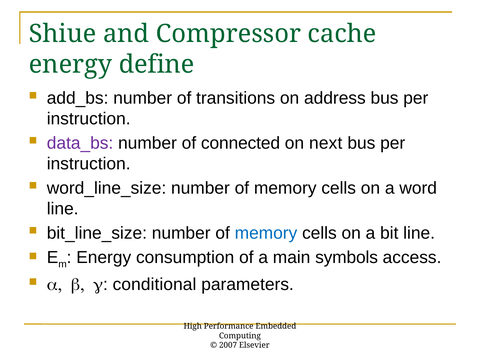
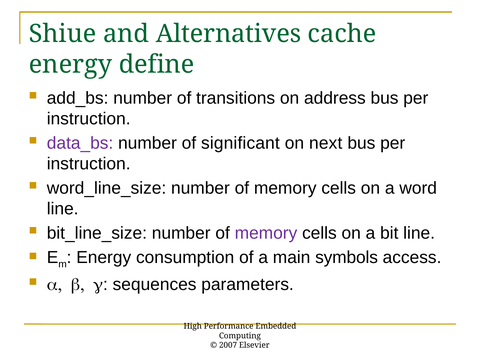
Compressor: Compressor -> Alternatives (228, 34)
connected: connected -> significant (240, 143)
memory colour: blue -> purple (266, 233)
conditional: conditional -> sequences (155, 284)
